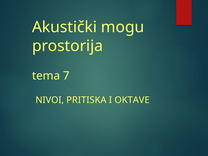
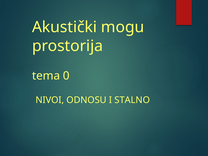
7: 7 -> 0 (66, 76)
PRITISKA: PRITISKA -> ODNOSU (87, 100)
OKTAVE: OKTAVE -> STALNO (132, 100)
